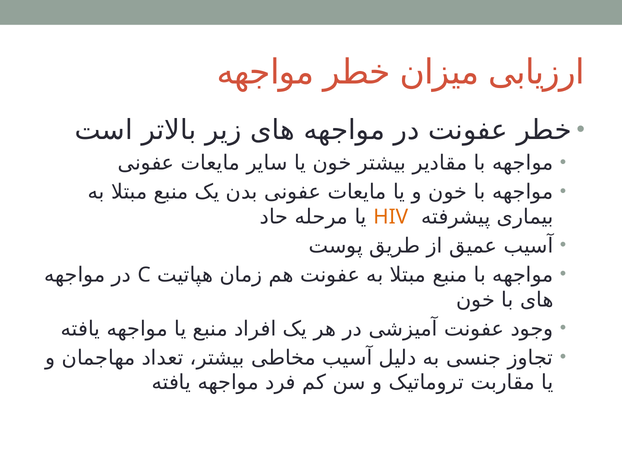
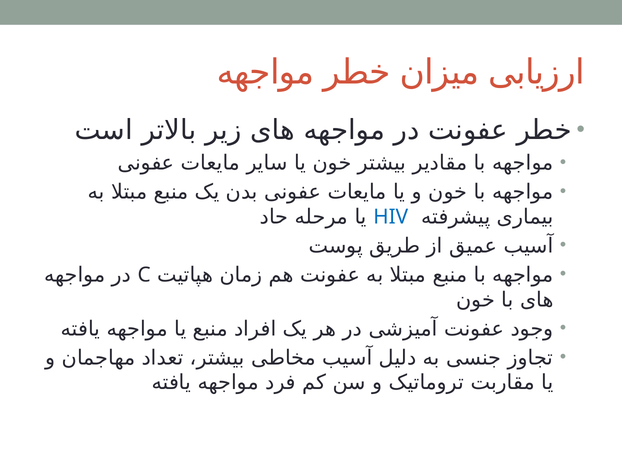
HIV colour: orange -> blue (391, 217)
